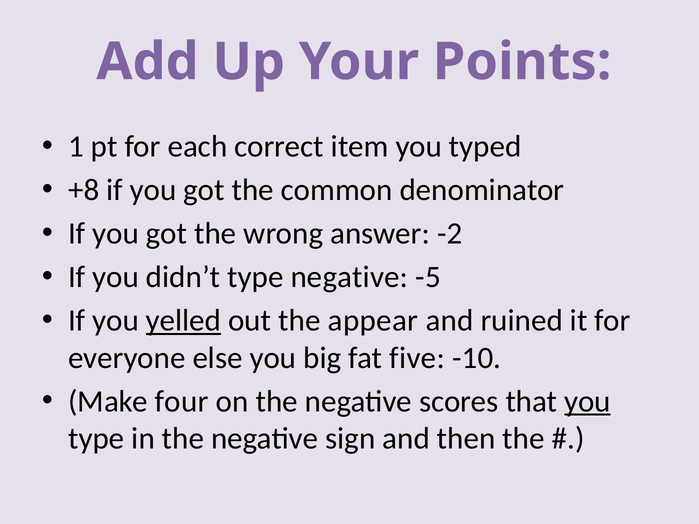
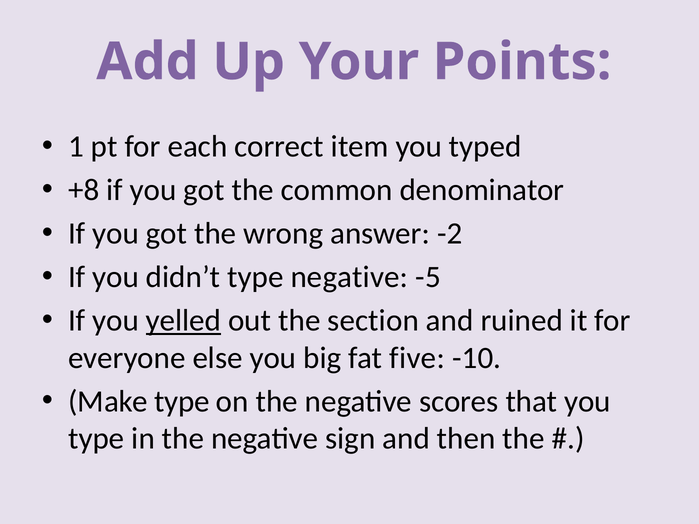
appear: appear -> section (373, 321)
Make four: four -> type (182, 401)
you underline: present -> none (588, 401)
